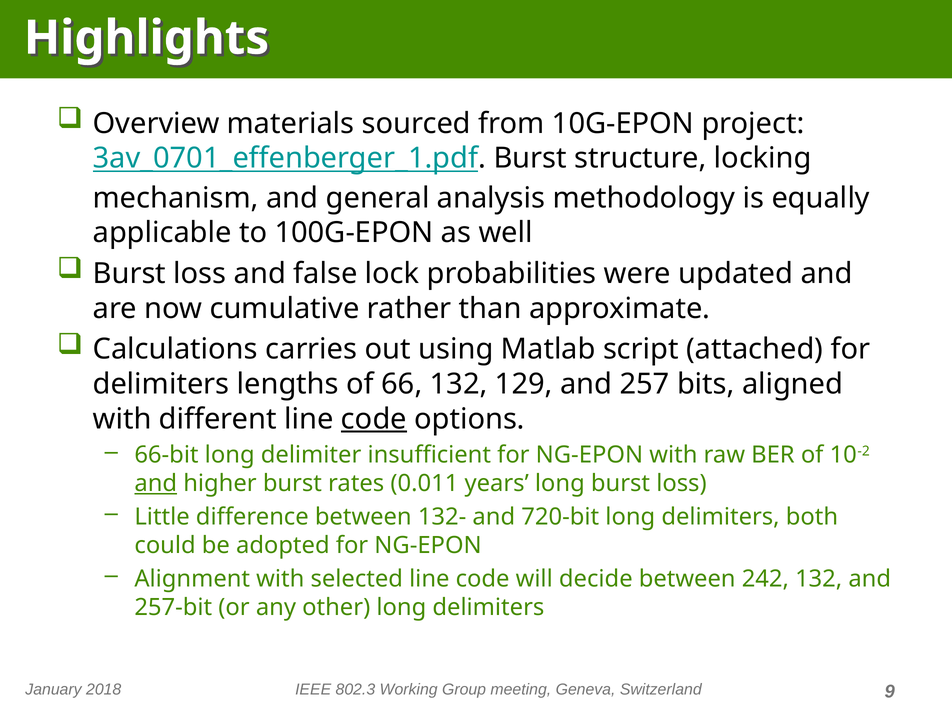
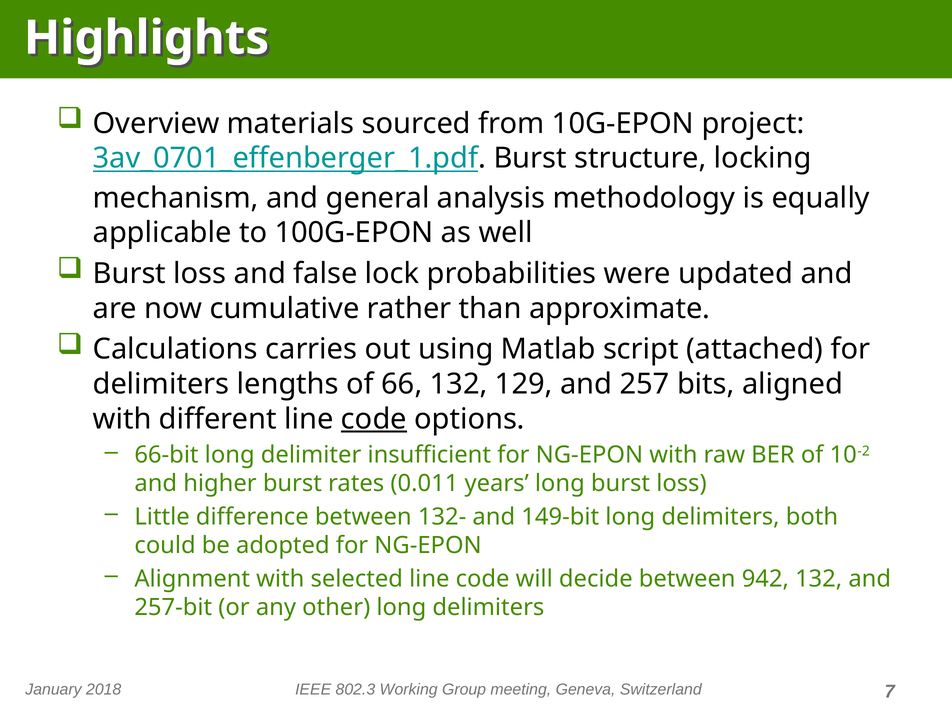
and underline: present -> none (156, 484)
720-bit: 720-bit -> 149-bit (560, 517)
242: 242 -> 942 (765, 579)
9: 9 -> 7 (890, 692)
